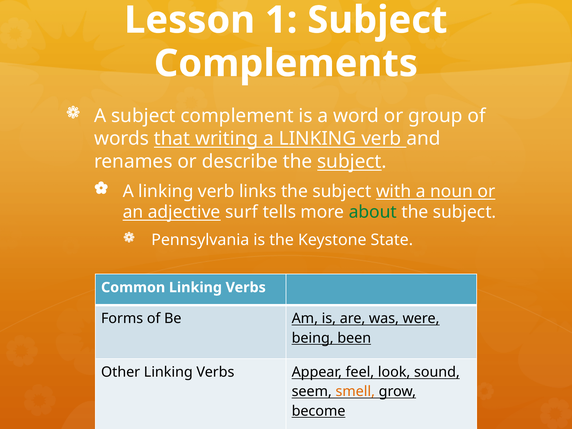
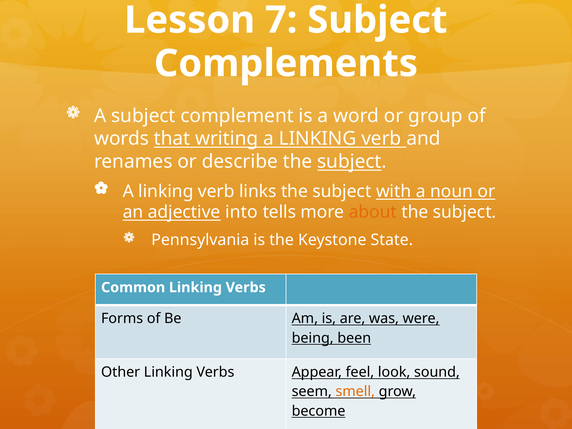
1: 1 -> 7 (281, 20)
surf: surf -> into (241, 212)
about colour: green -> orange (373, 212)
